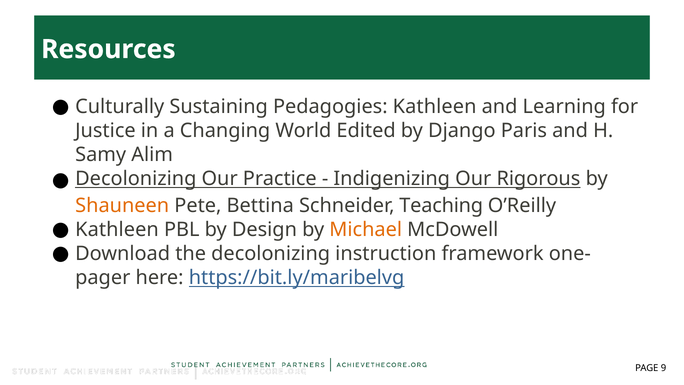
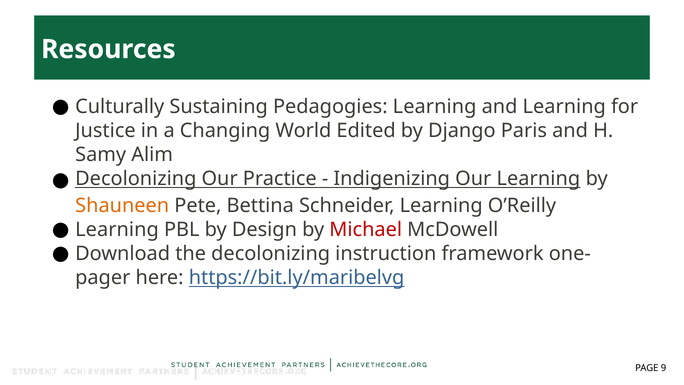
Pedagogies Kathleen: Kathleen -> Learning (435, 107)
Our Rigorous: Rigorous -> Learning (538, 178)
Schneider Teaching: Teaching -> Learning (441, 206)
Kathleen: Kathleen -> Learning (117, 229)
Michael colour: orange -> red (366, 229)
